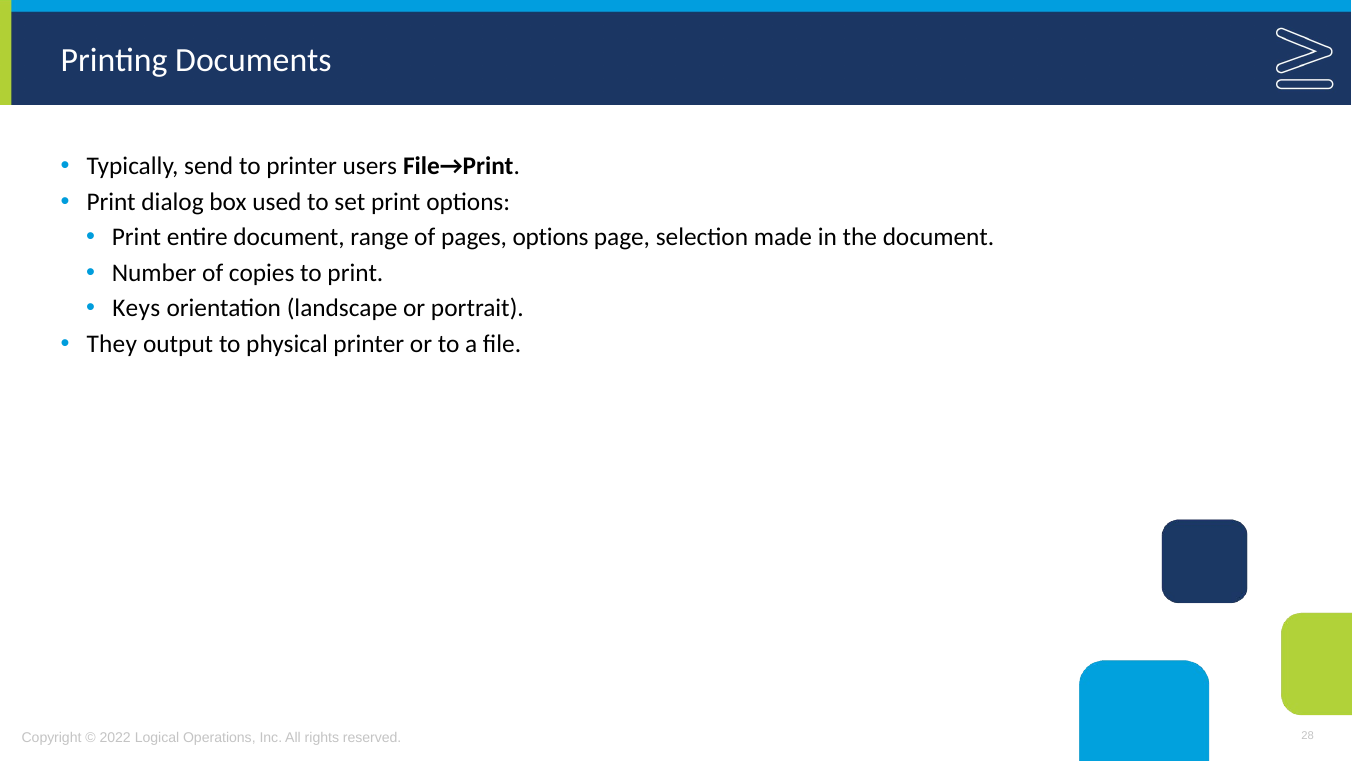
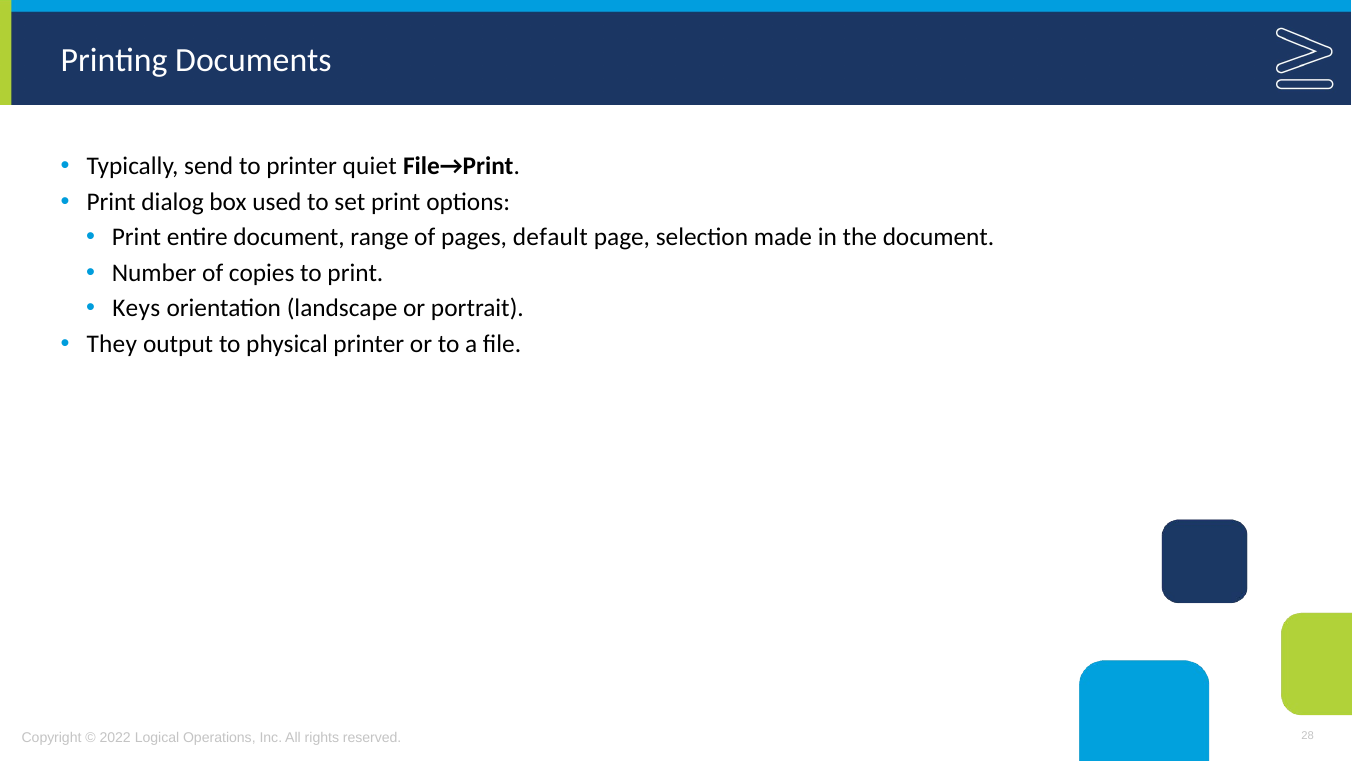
users: users -> quiet (370, 166)
pages options: options -> default (550, 237)
